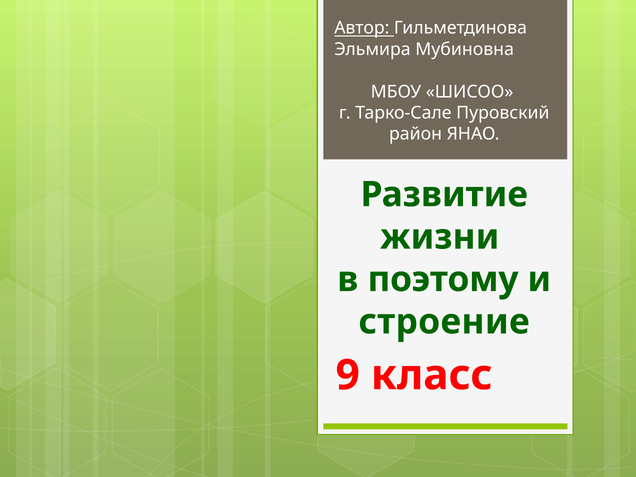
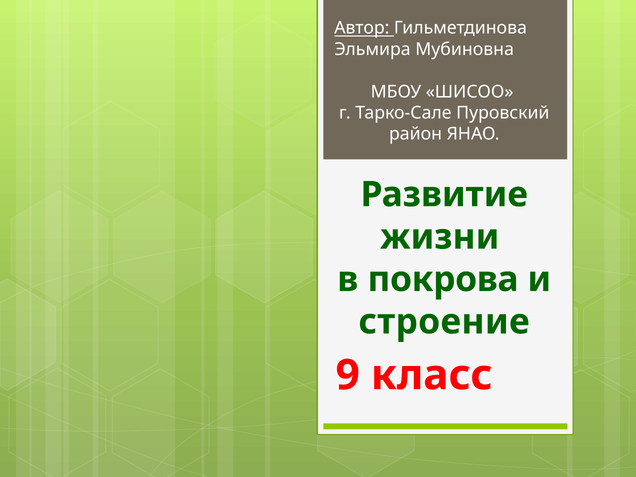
поэтому: поэтому -> покрова (443, 279)
